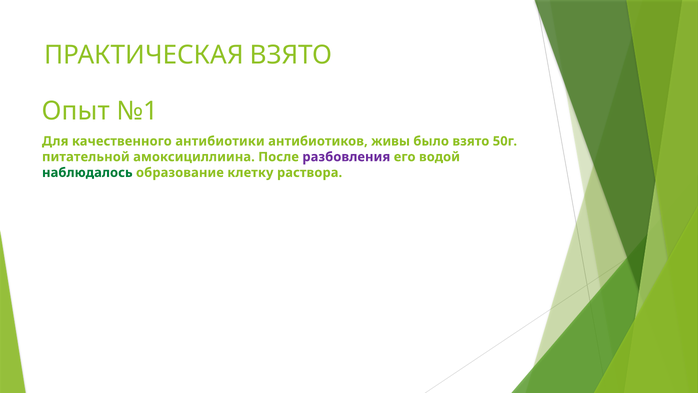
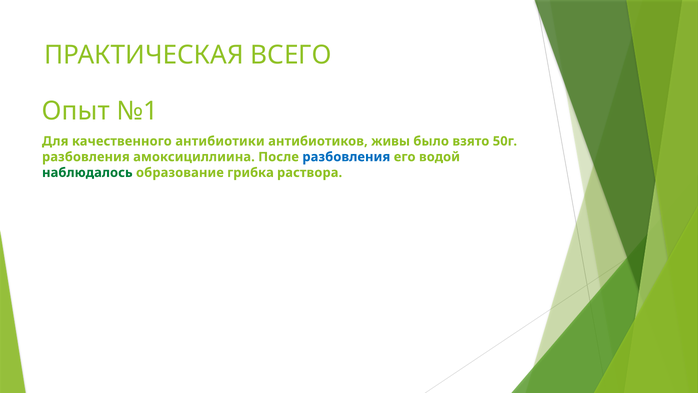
ПРАКТИЧЕСКАЯ ВЗЯТО: ВЗЯТО -> ВСЕГО (291, 55)
питательной: питательной -> разбовления (86, 157)
разбовления colour: purple -> blue (346, 157)
клетку: клетку -> грибка (250, 172)
